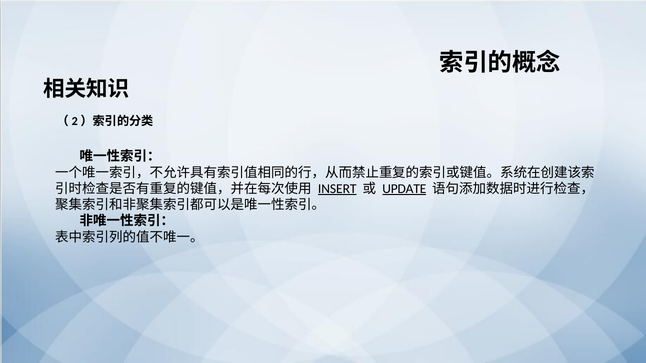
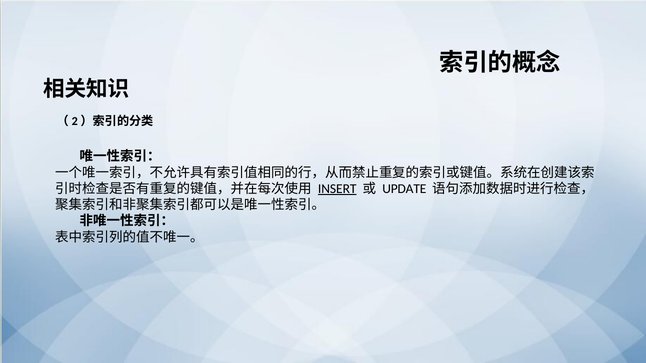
UPDATE underline: present -> none (404, 189)
